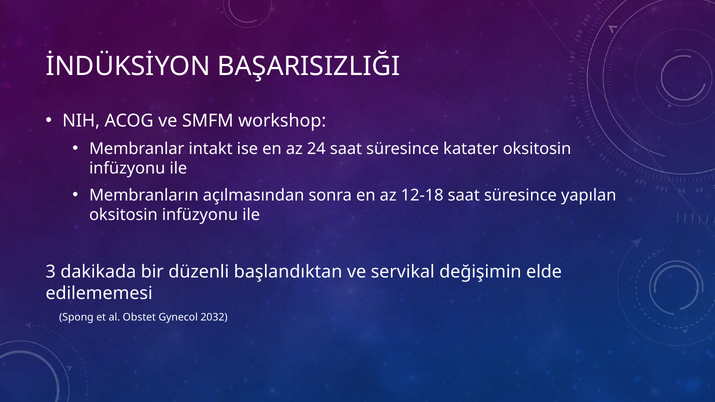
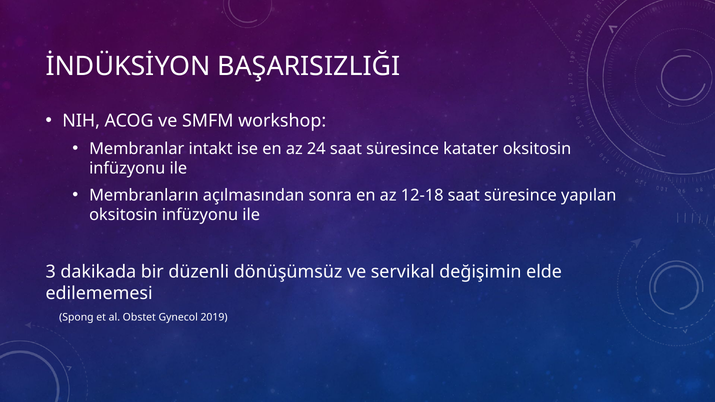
başlandıktan: başlandıktan -> dönüşümsüz (288, 272)
2032: 2032 -> 2019 (214, 318)
